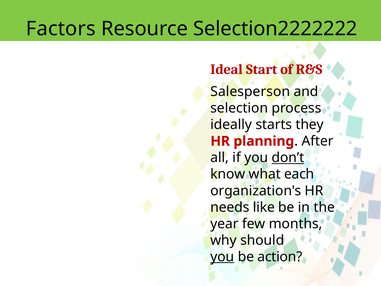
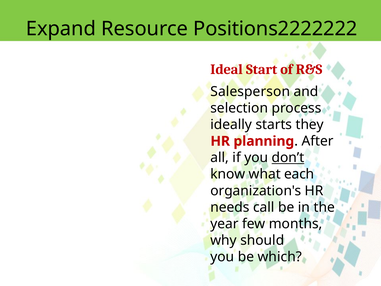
Factors: Factors -> Expand (61, 29)
Selection2222222: Selection2222222 -> Positions2222222 (275, 29)
like: like -> call (264, 207)
you underline: present -> none (222, 257)
action: action -> which (280, 257)
